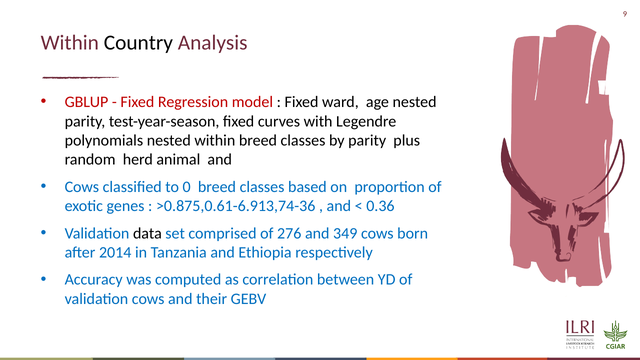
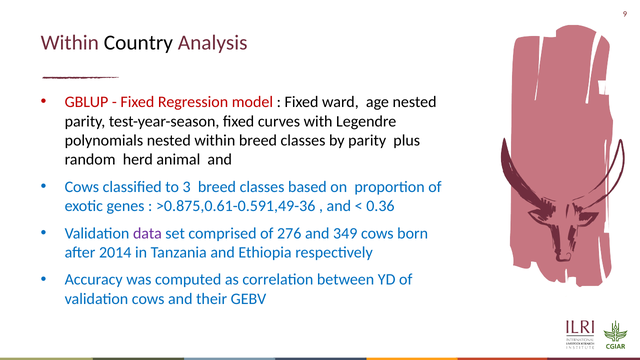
0: 0 -> 3 (187, 187)
>0.875,0.61-6.913,74-36: >0.875,0.61-6.913,74-36 -> >0.875,0.61-0.591,49-36 (236, 206)
data colour: black -> purple (147, 233)
